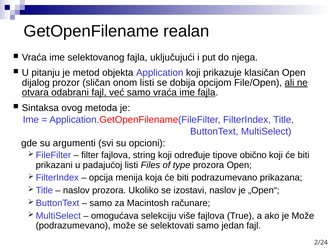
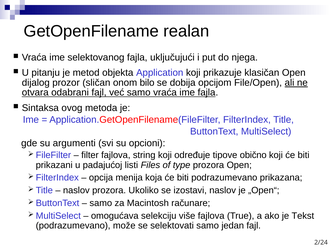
onom listi: listi -> bilo (147, 83)
je Može: Može -> Tekst (303, 216)
